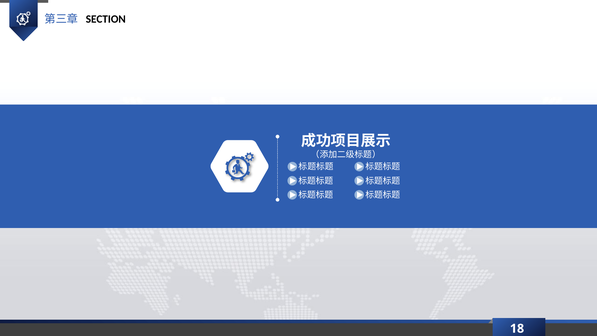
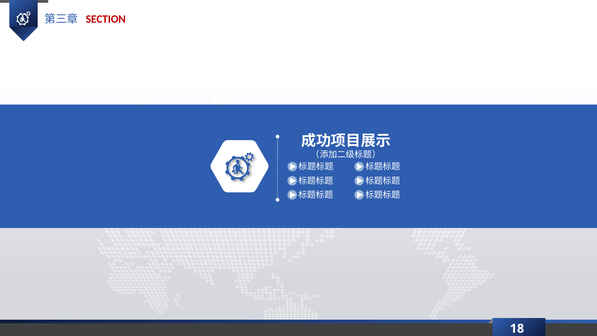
SECTION colour: black -> red (106, 19)
